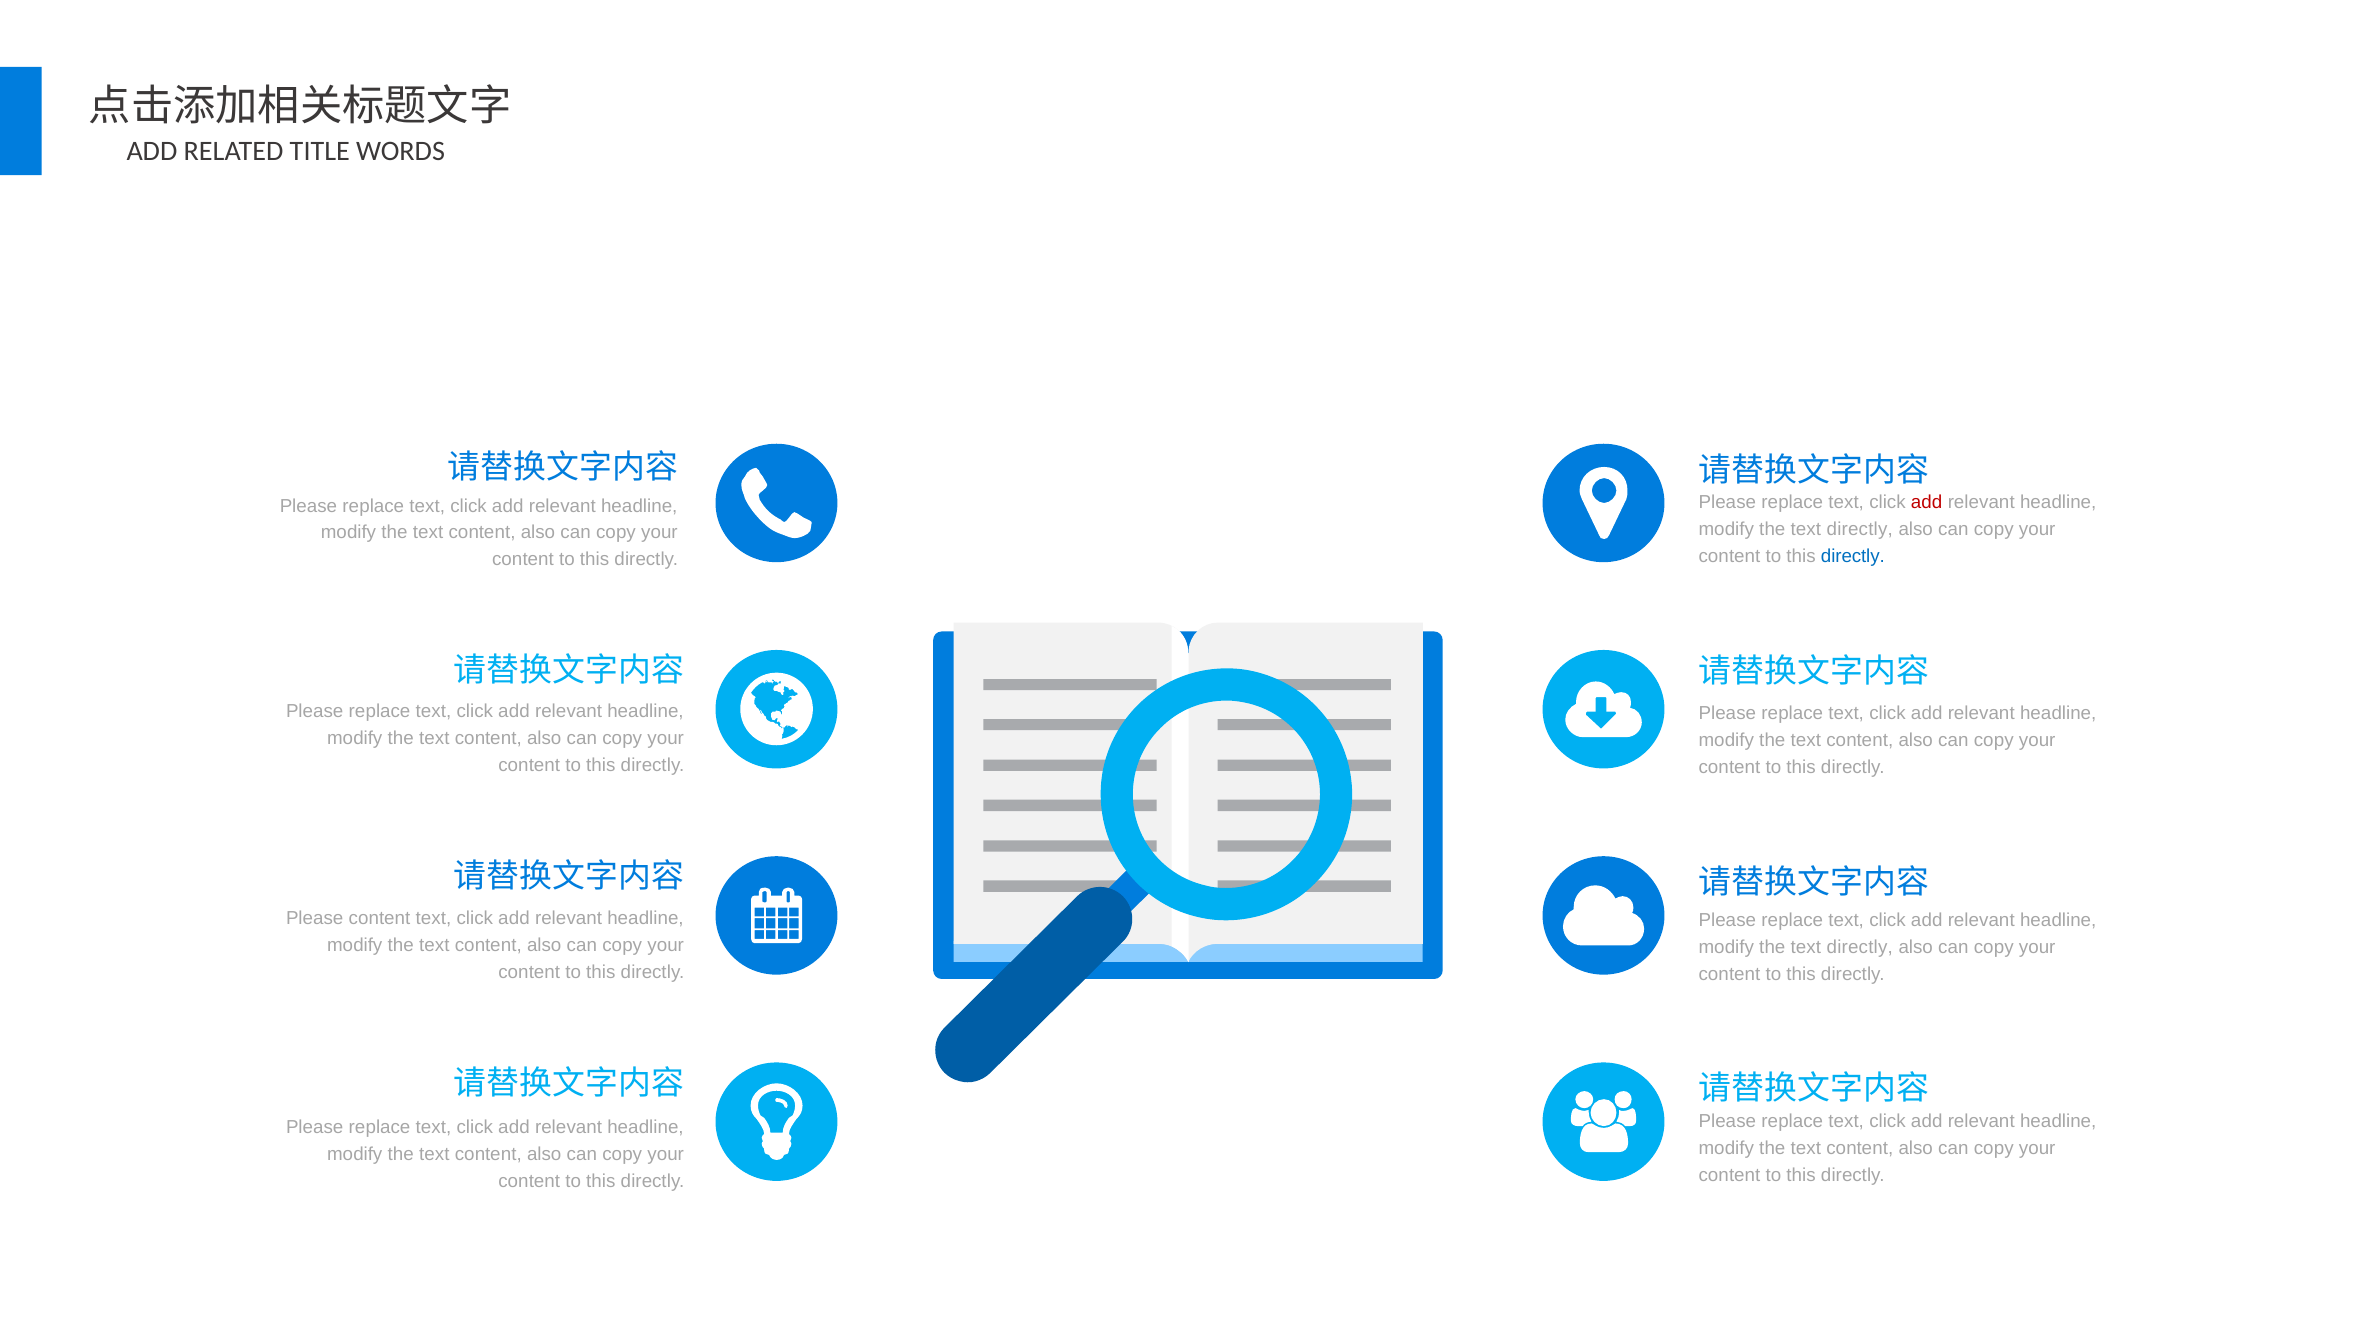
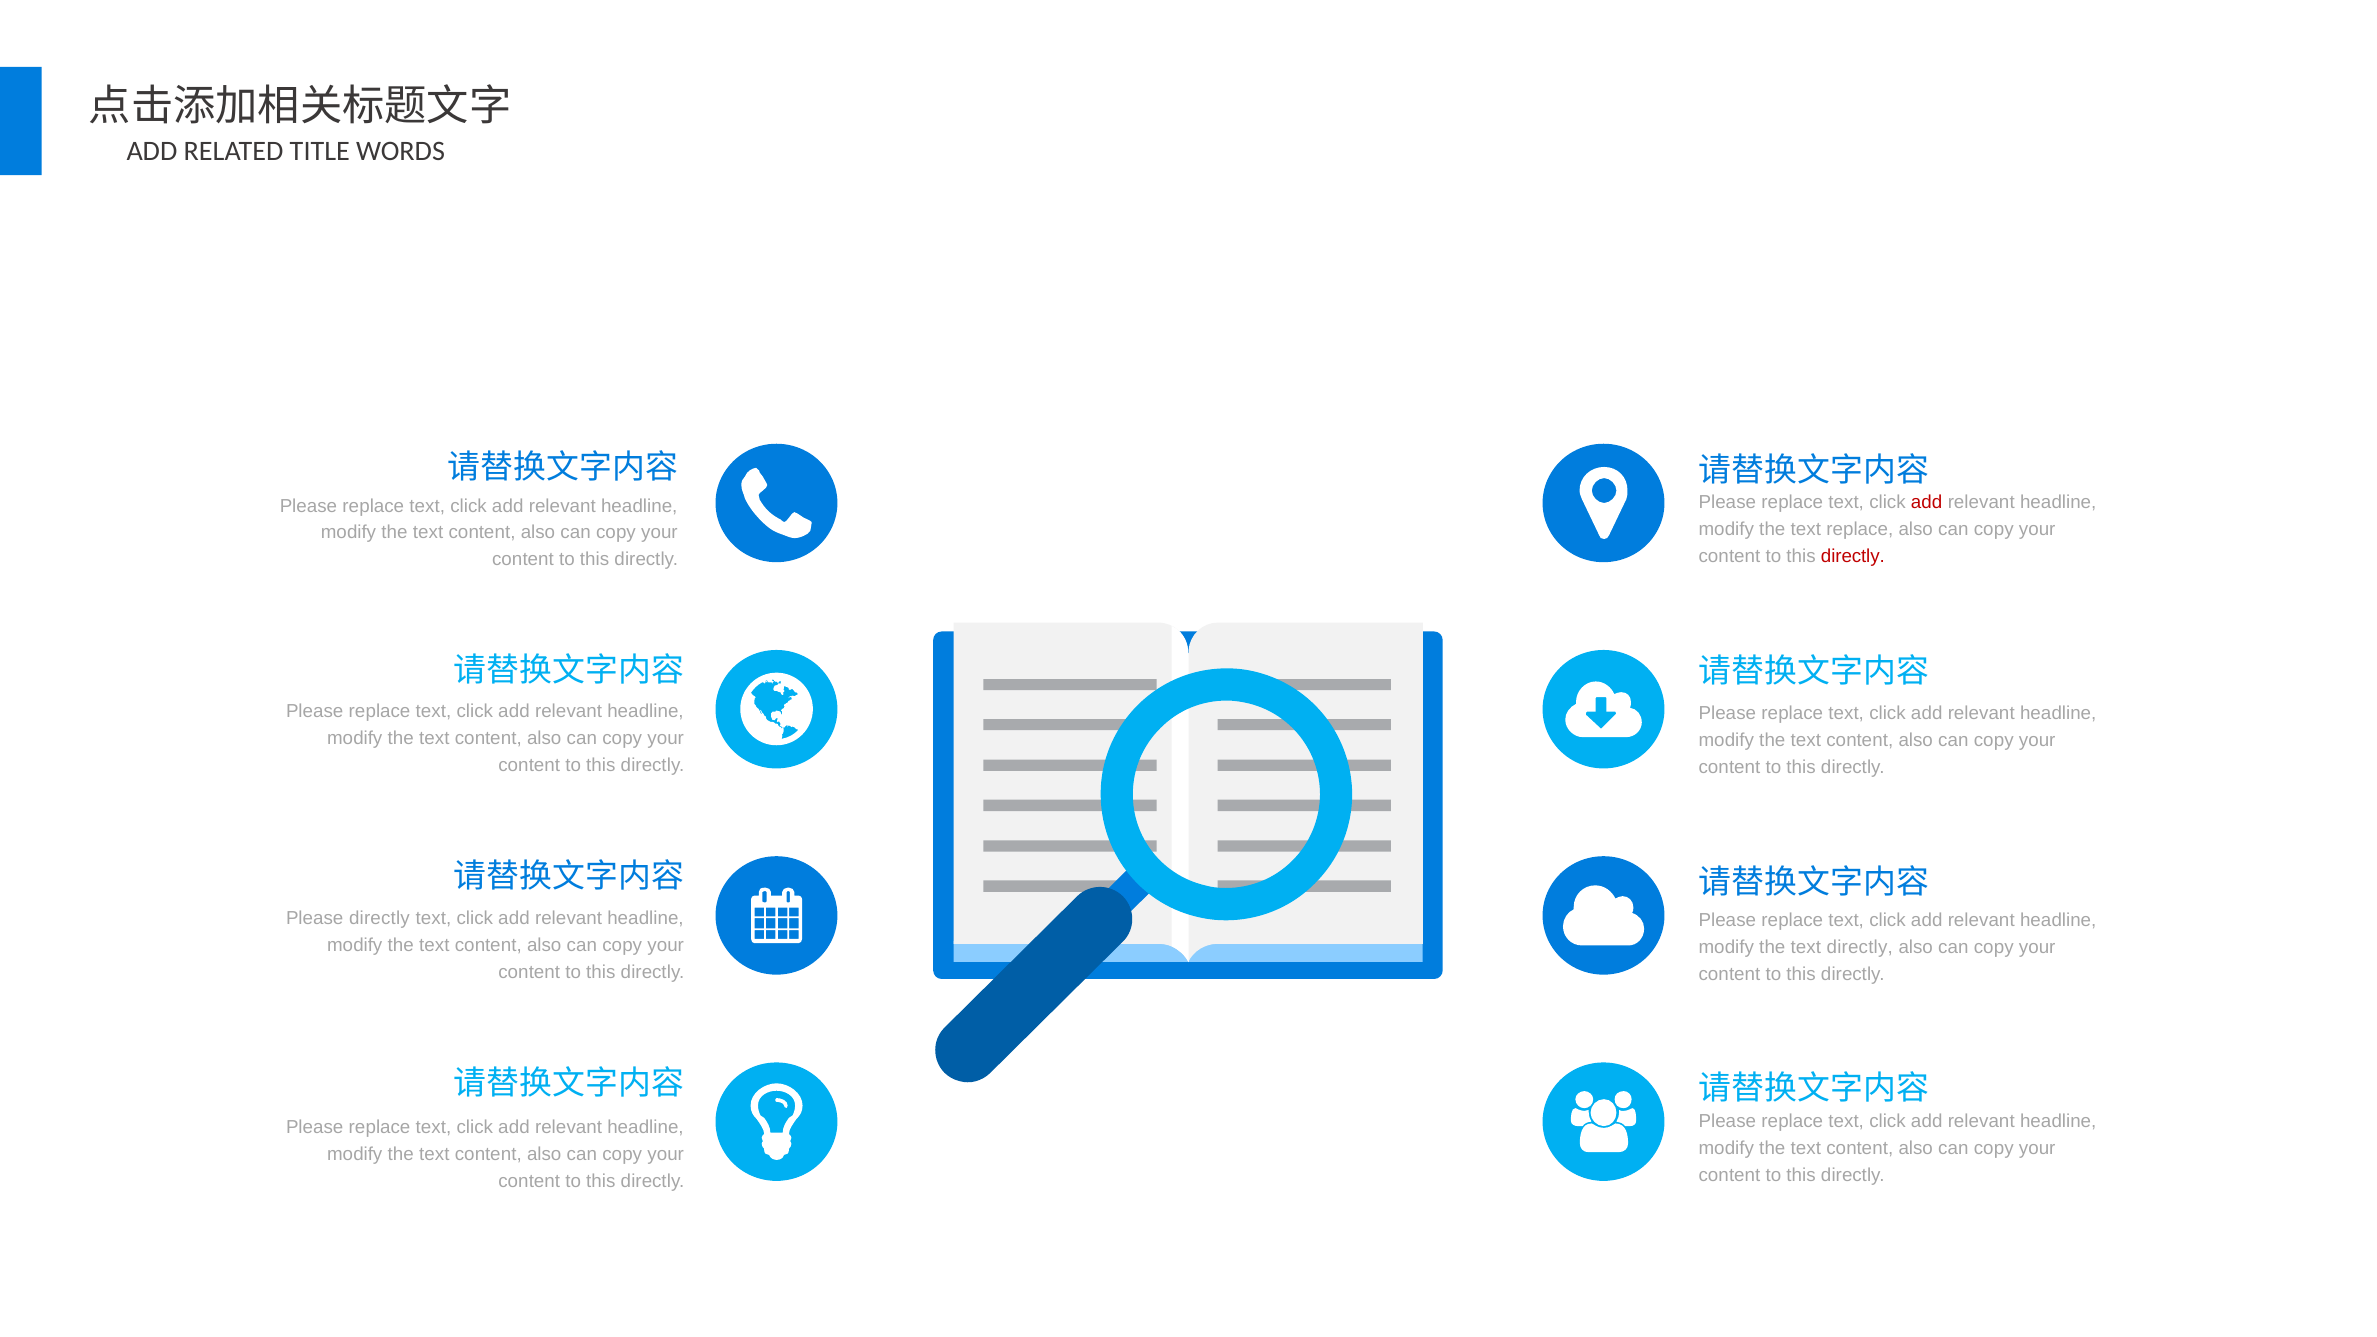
directly: directly -> replace (1860, 530)
directly colour: blue -> red (1853, 556)
Please content: content -> directly (379, 918)
